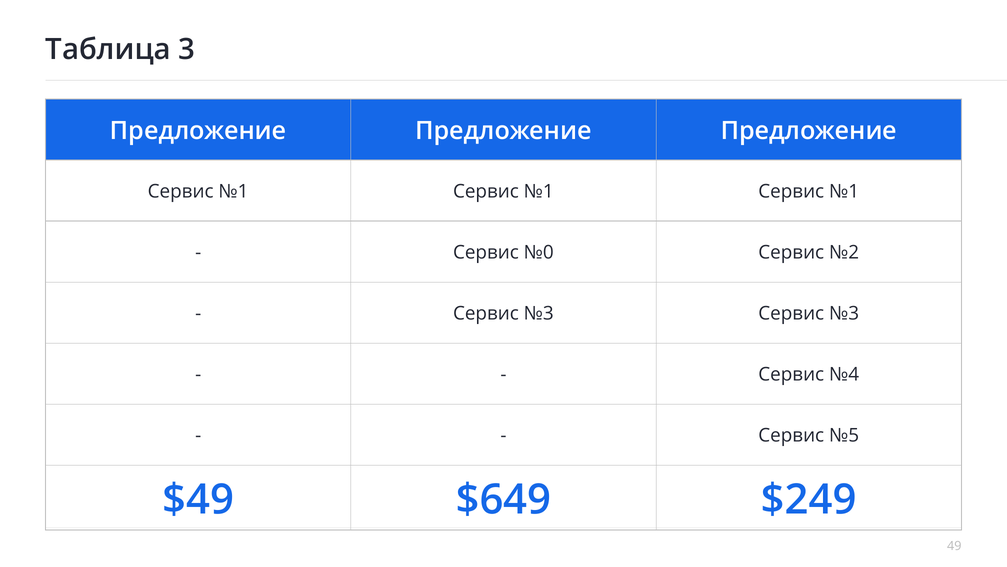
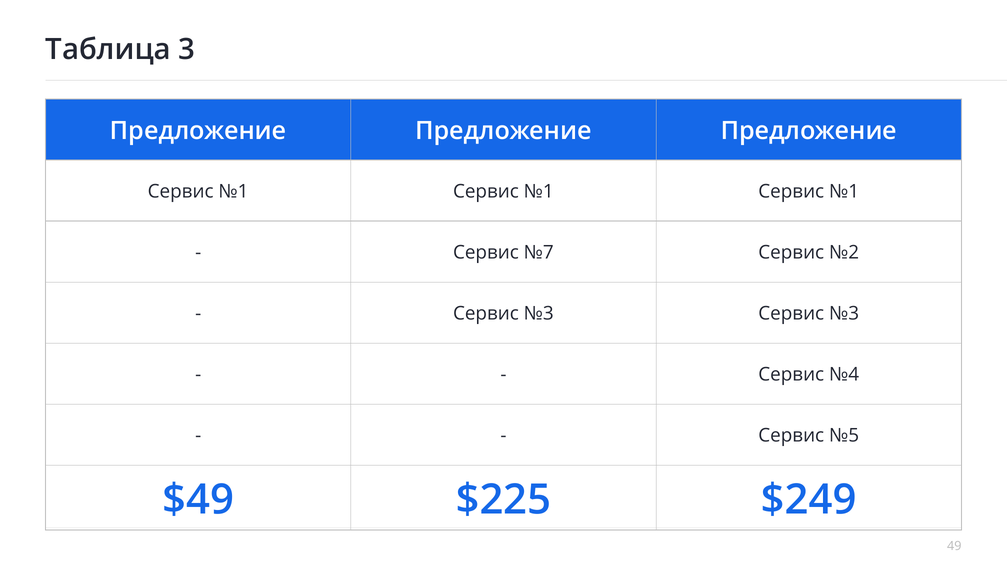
№0: №0 -> №7 (539, 252)
$649: $649 -> $225 (503, 500)
